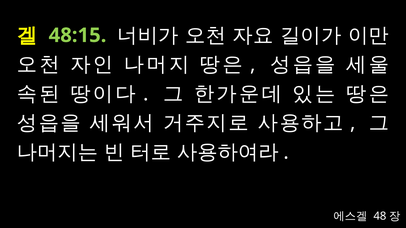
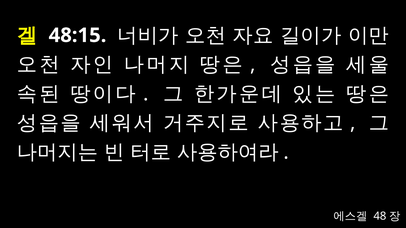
48:15 colour: light green -> white (78, 35)
